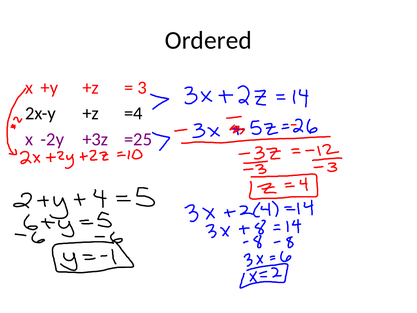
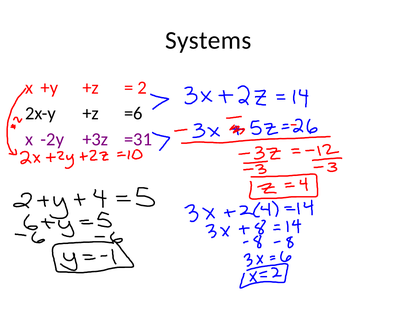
Ordered: Ordered -> Systems (208, 40)
3: 3 -> 2 (142, 87)
=4: =4 -> =6 (133, 113)
=25: =25 -> =31 (138, 139)
